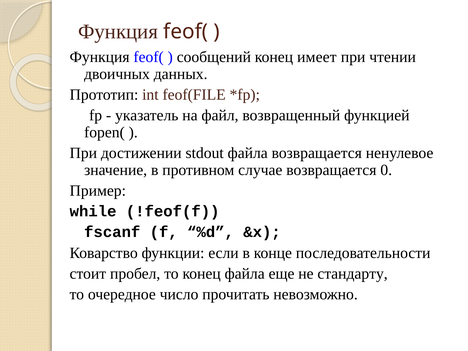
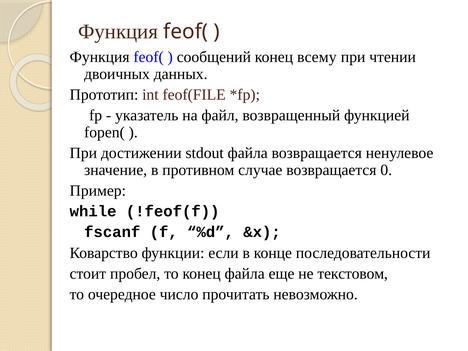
имеет: имеет -> всему (317, 57)
стандарту: стандарту -> текстовом (353, 274)
